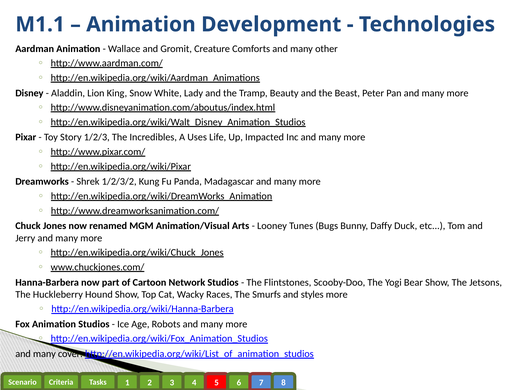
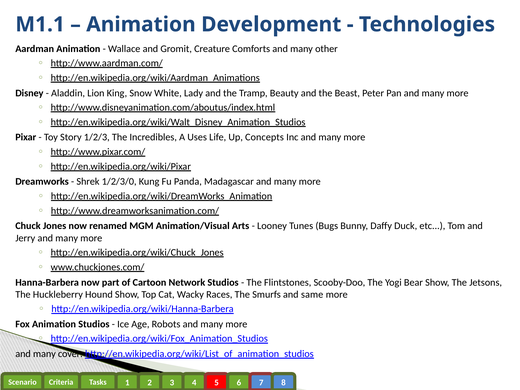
Impacted: Impacted -> Concepts (264, 137)
1/2/3/2: 1/2/3/2 -> 1/2/3/0 (119, 182)
styles: styles -> same (312, 295)
